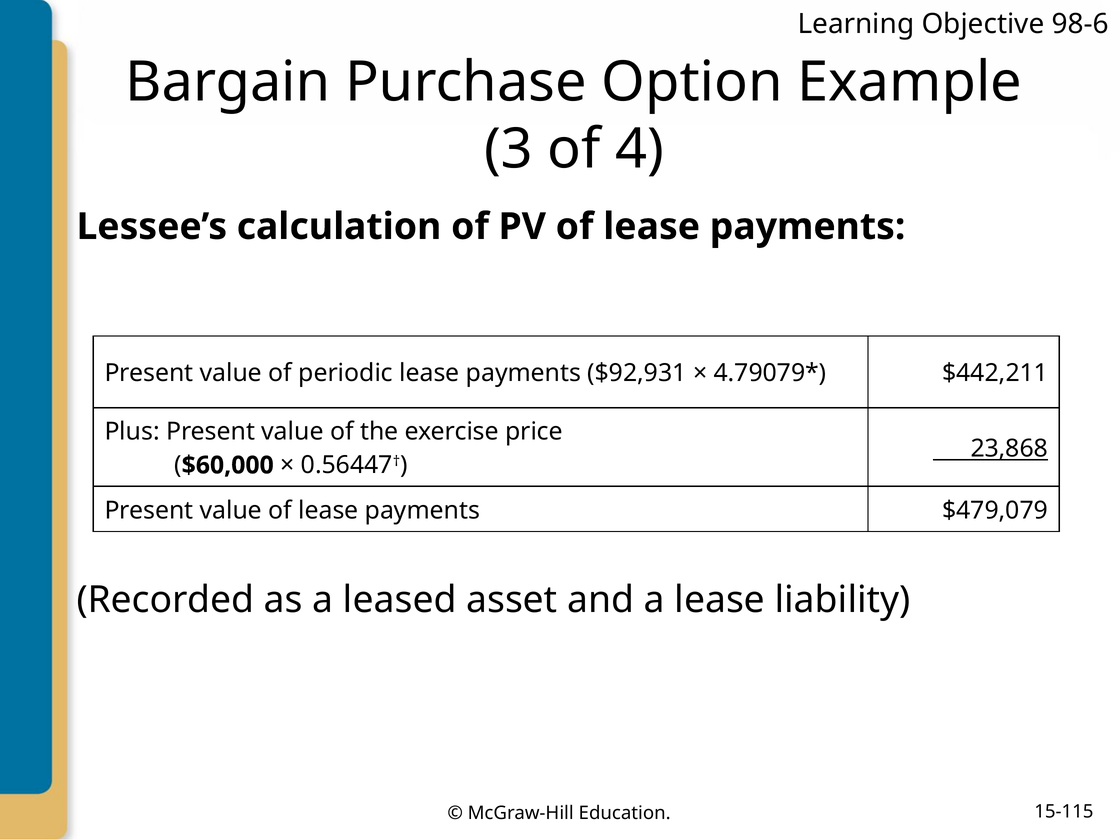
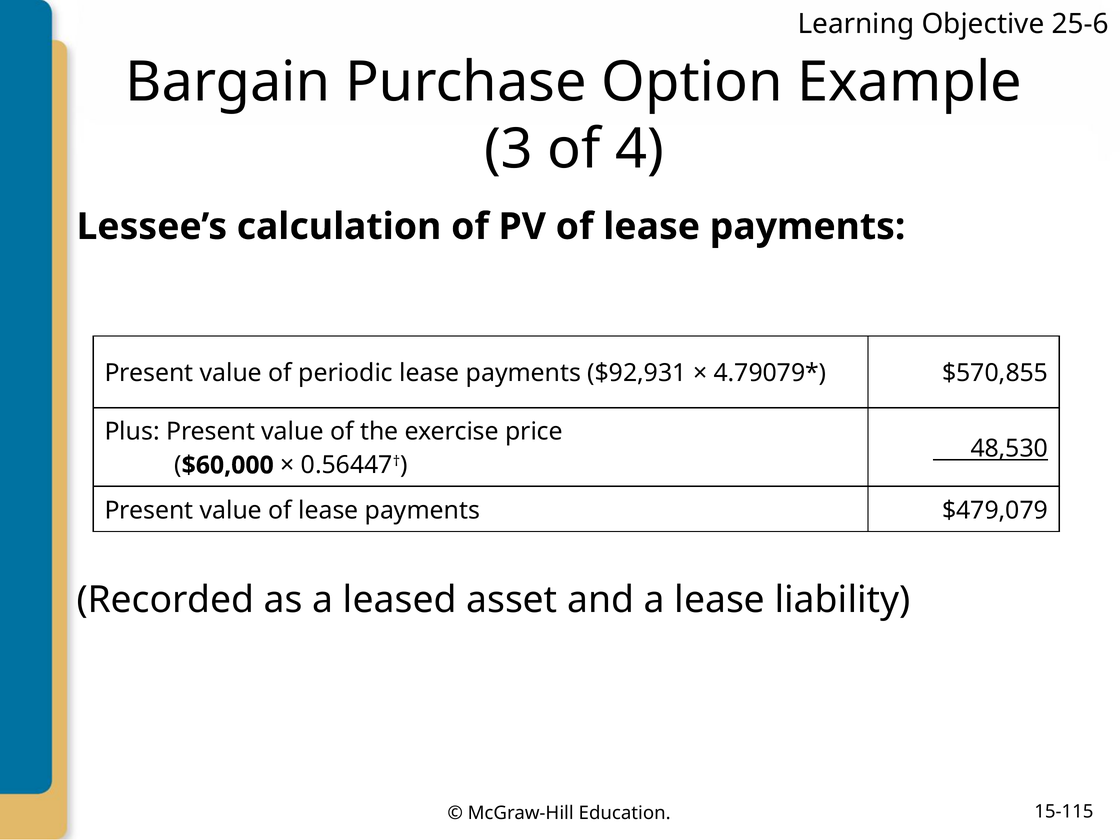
98-6: 98-6 -> 25-6 (1080, 24)
$442,211: $442,211 -> $570,855 (995, 373)
23,868: 23,868 -> 48,530 (1009, 448)
